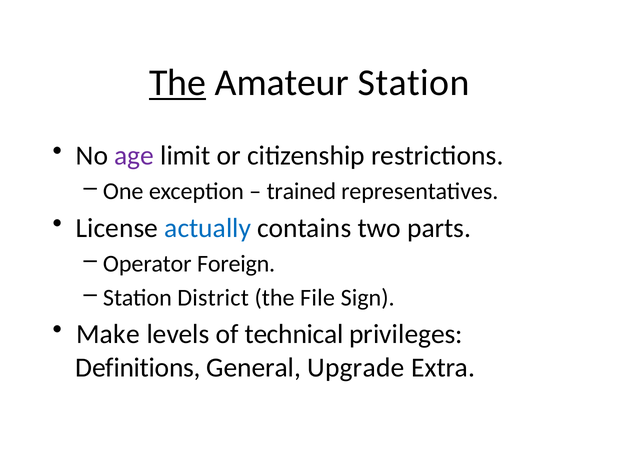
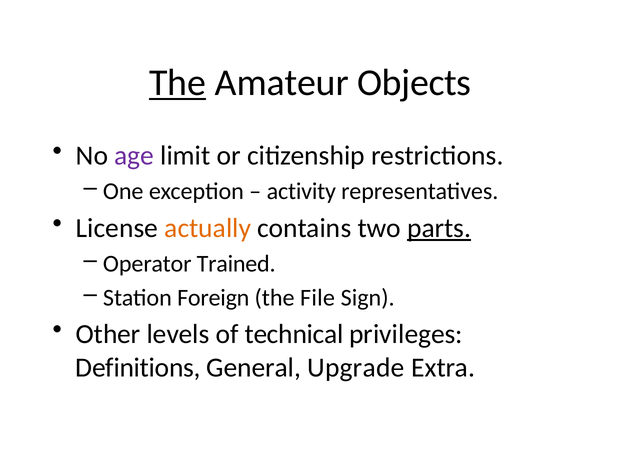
Amateur Station: Station -> Objects (414, 83)
trained: trained -> activity (301, 191)
actually colour: blue -> orange (208, 228)
parts underline: none -> present (439, 228)
Foreign: Foreign -> Trained (236, 264)
District: District -> Foreign (213, 298)
Make: Make -> Other (108, 334)
